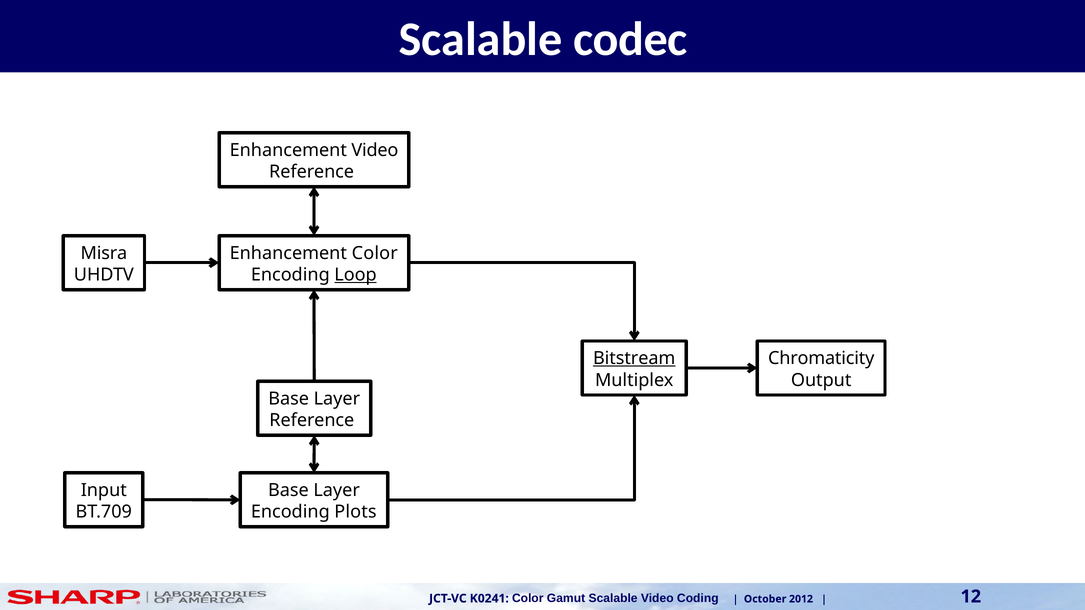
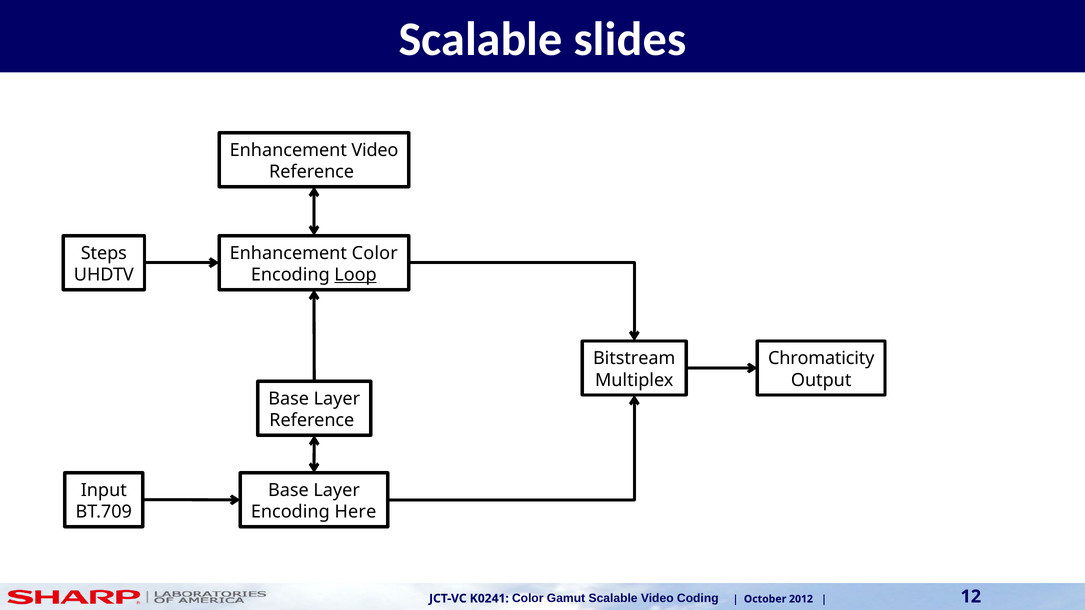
codec: codec -> slides (630, 40)
Misra: Misra -> Steps (104, 253)
Bitstream underline: present -> none (634, 359)
Plots: Plots -> Here (355, 512)
